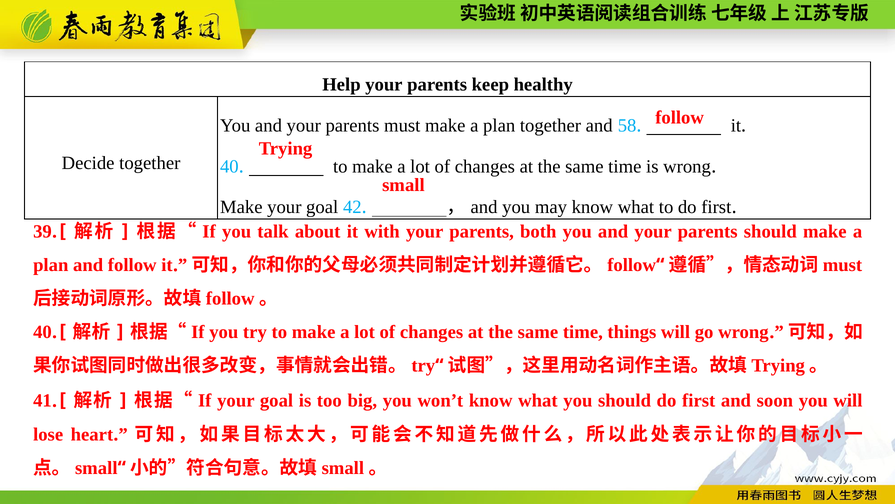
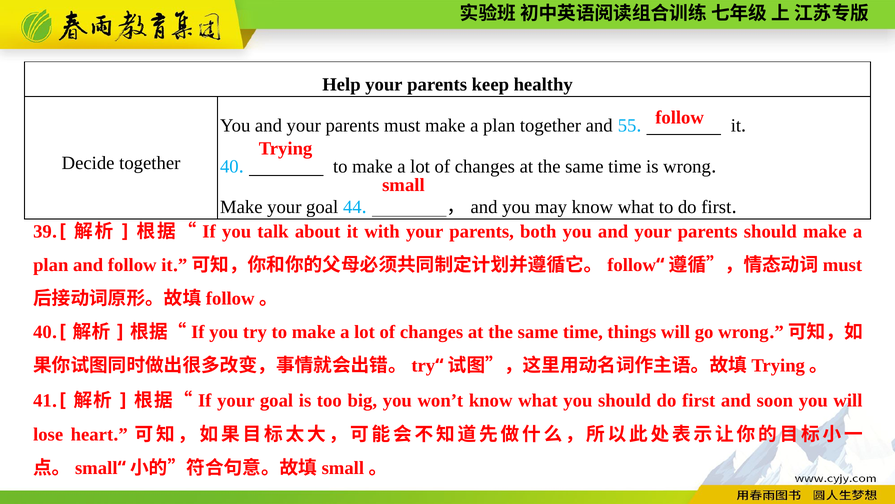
58: 58 -> 55 (627, 126)
42: 42 -> 44 (352, 207)
